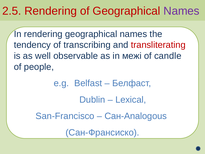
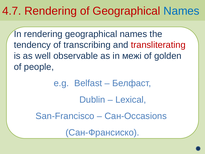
2.5: 2.5 -> 4.7 (12, 11)
Names colour: purple -> blue (181, 11)
candle: candle -> golden (168, 56)
Сан-Analogous: Сан-Analogous -> Сан-Occasions (136, 116)
